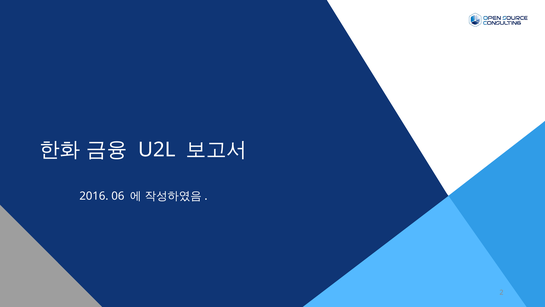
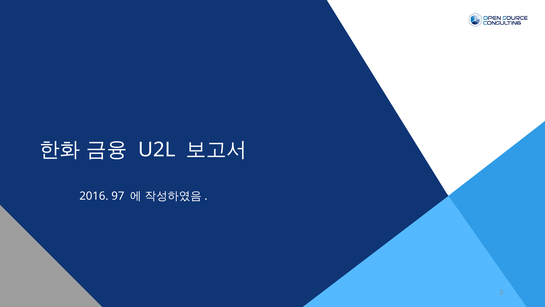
06: 06 -> 97 (118, 196)
